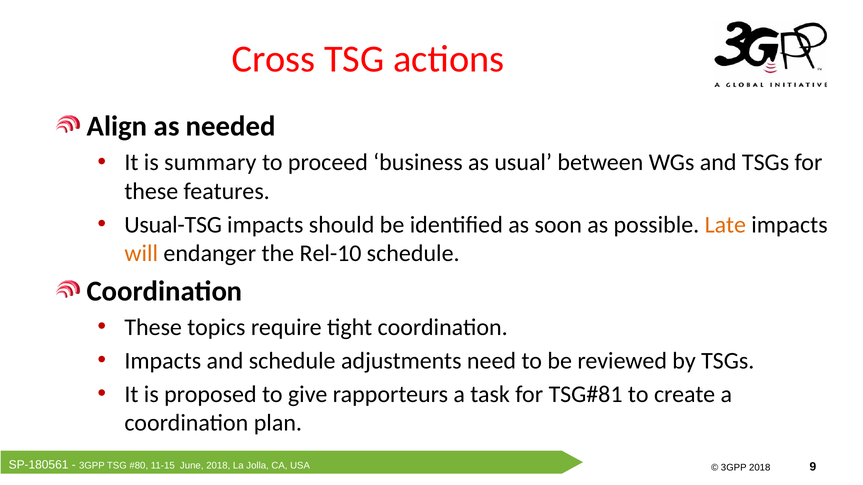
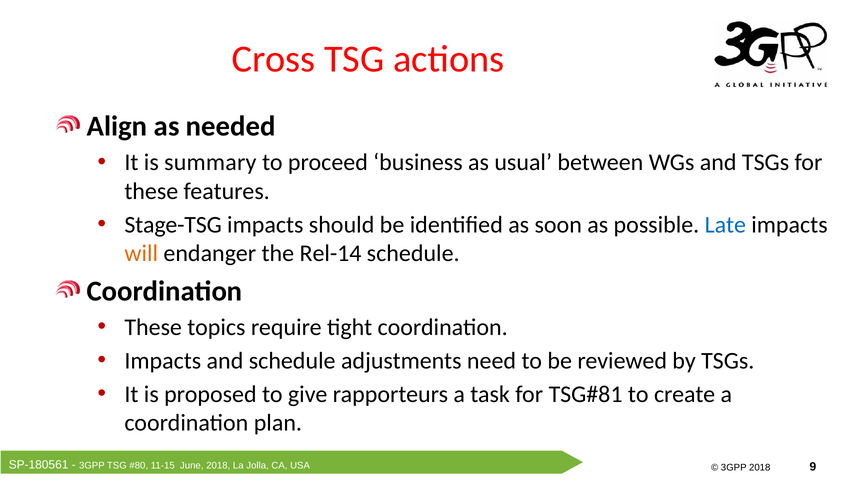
Usual-TSG: Usual-TSG -> Stage-TSG (173, 225)
Late colour: orange -> blue (725, 225)
Rel-10: Rel-10 -> Rel-14 (331, 254)
